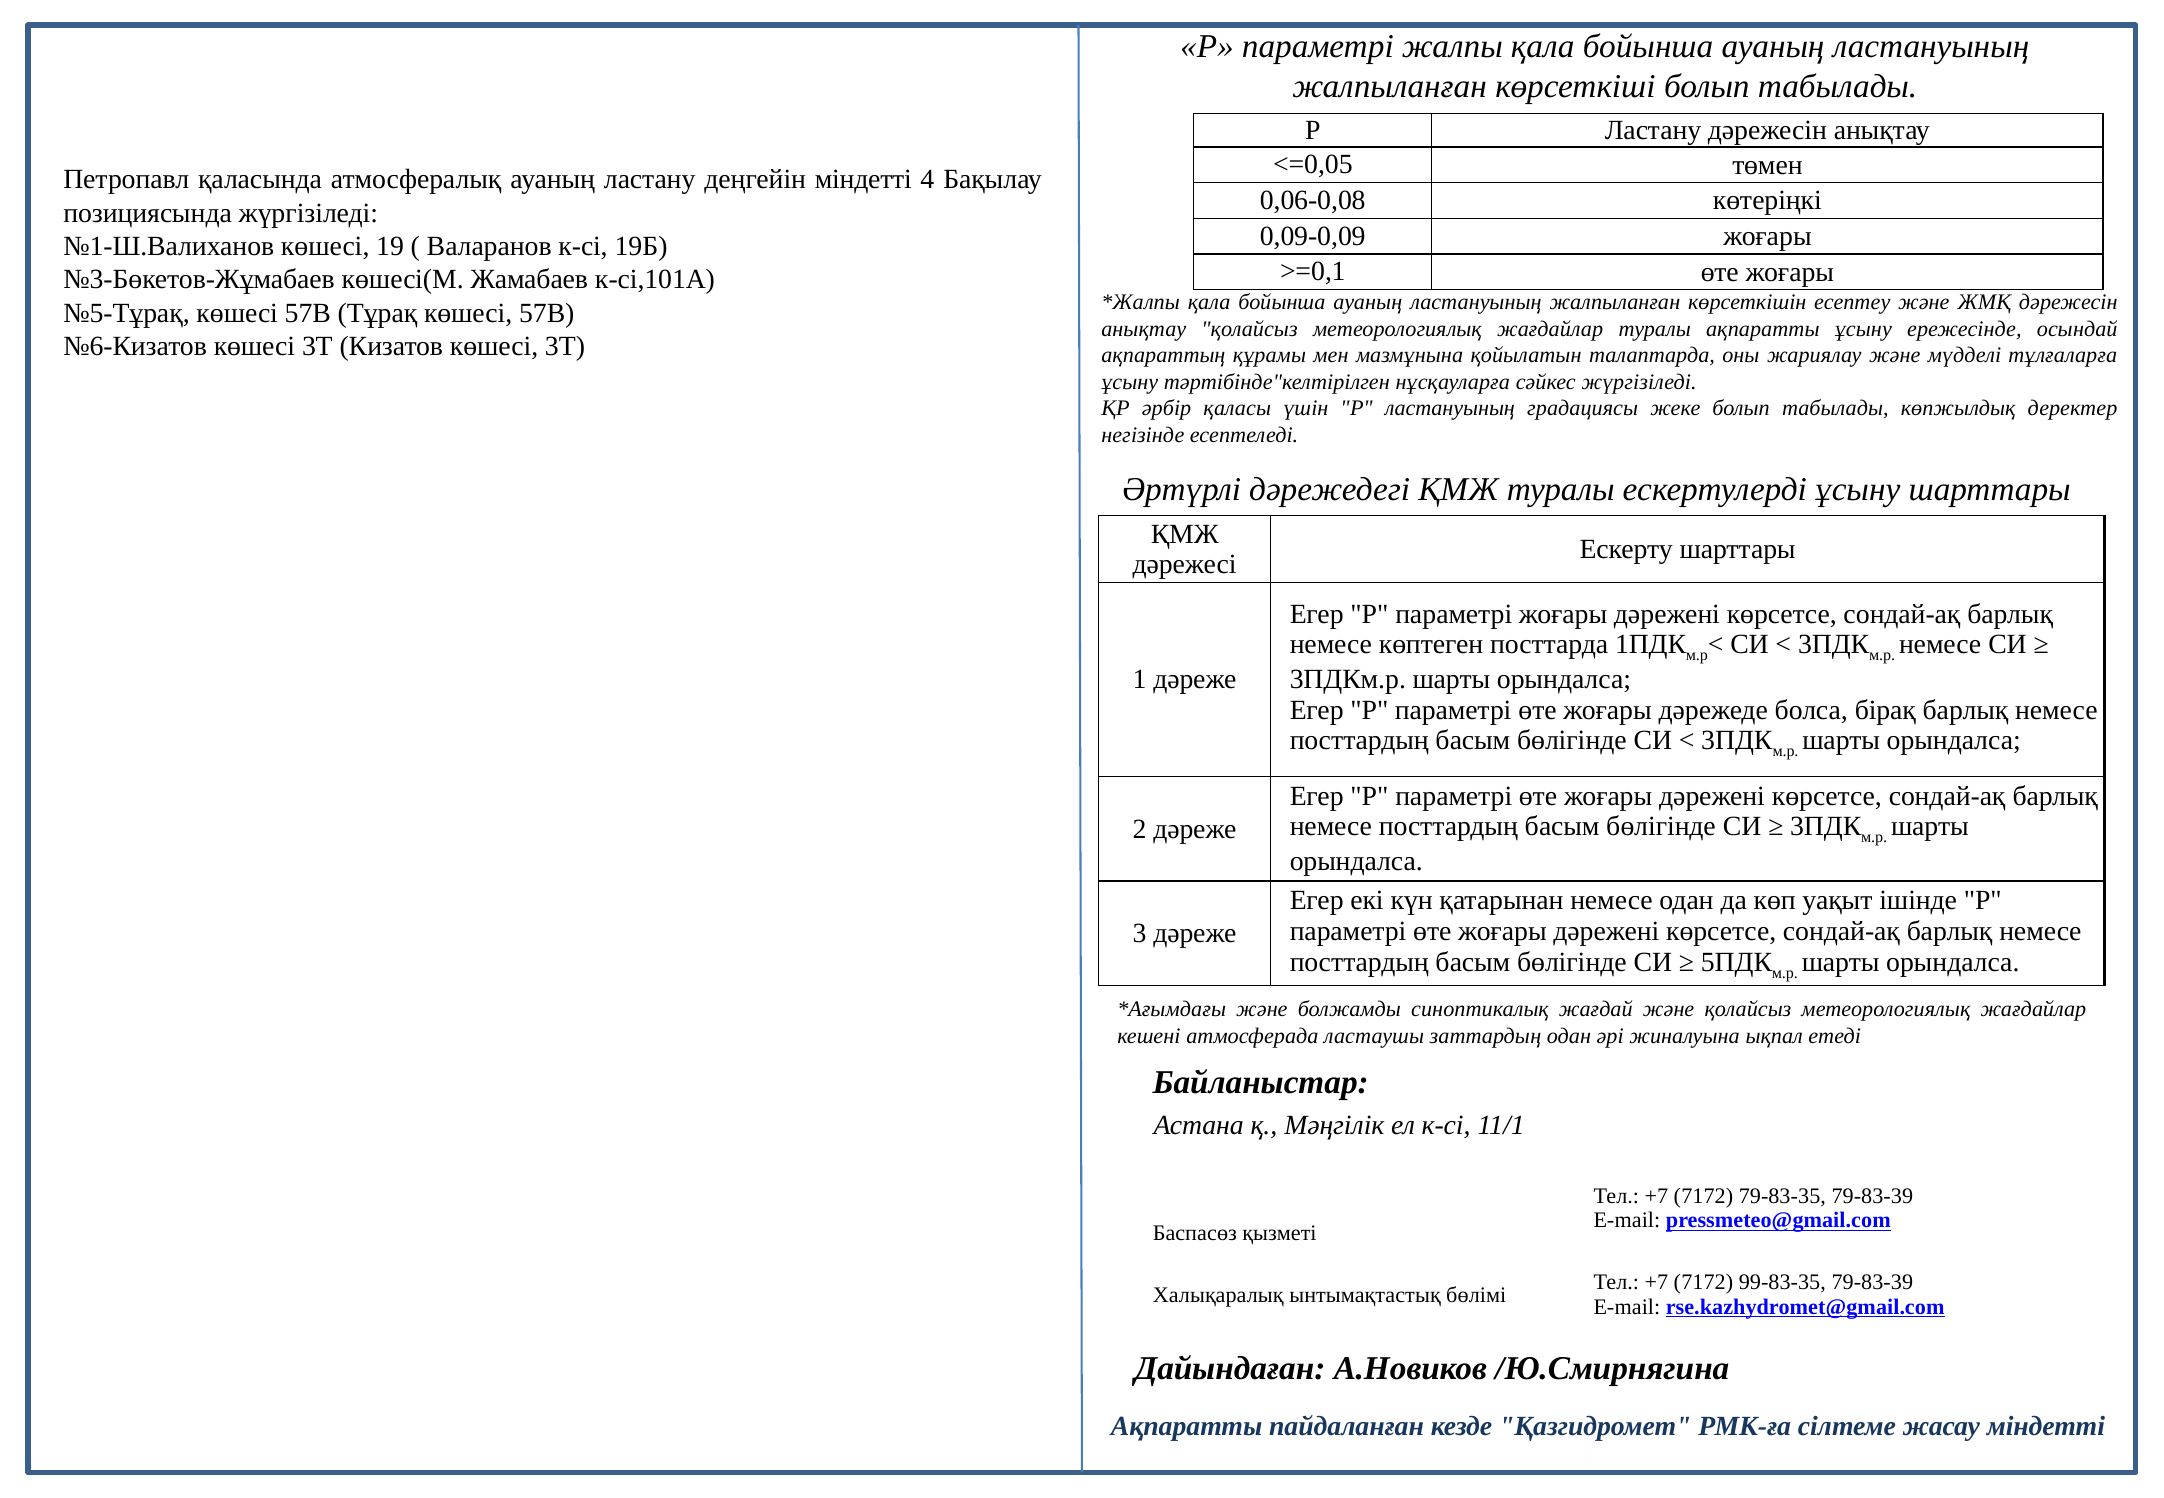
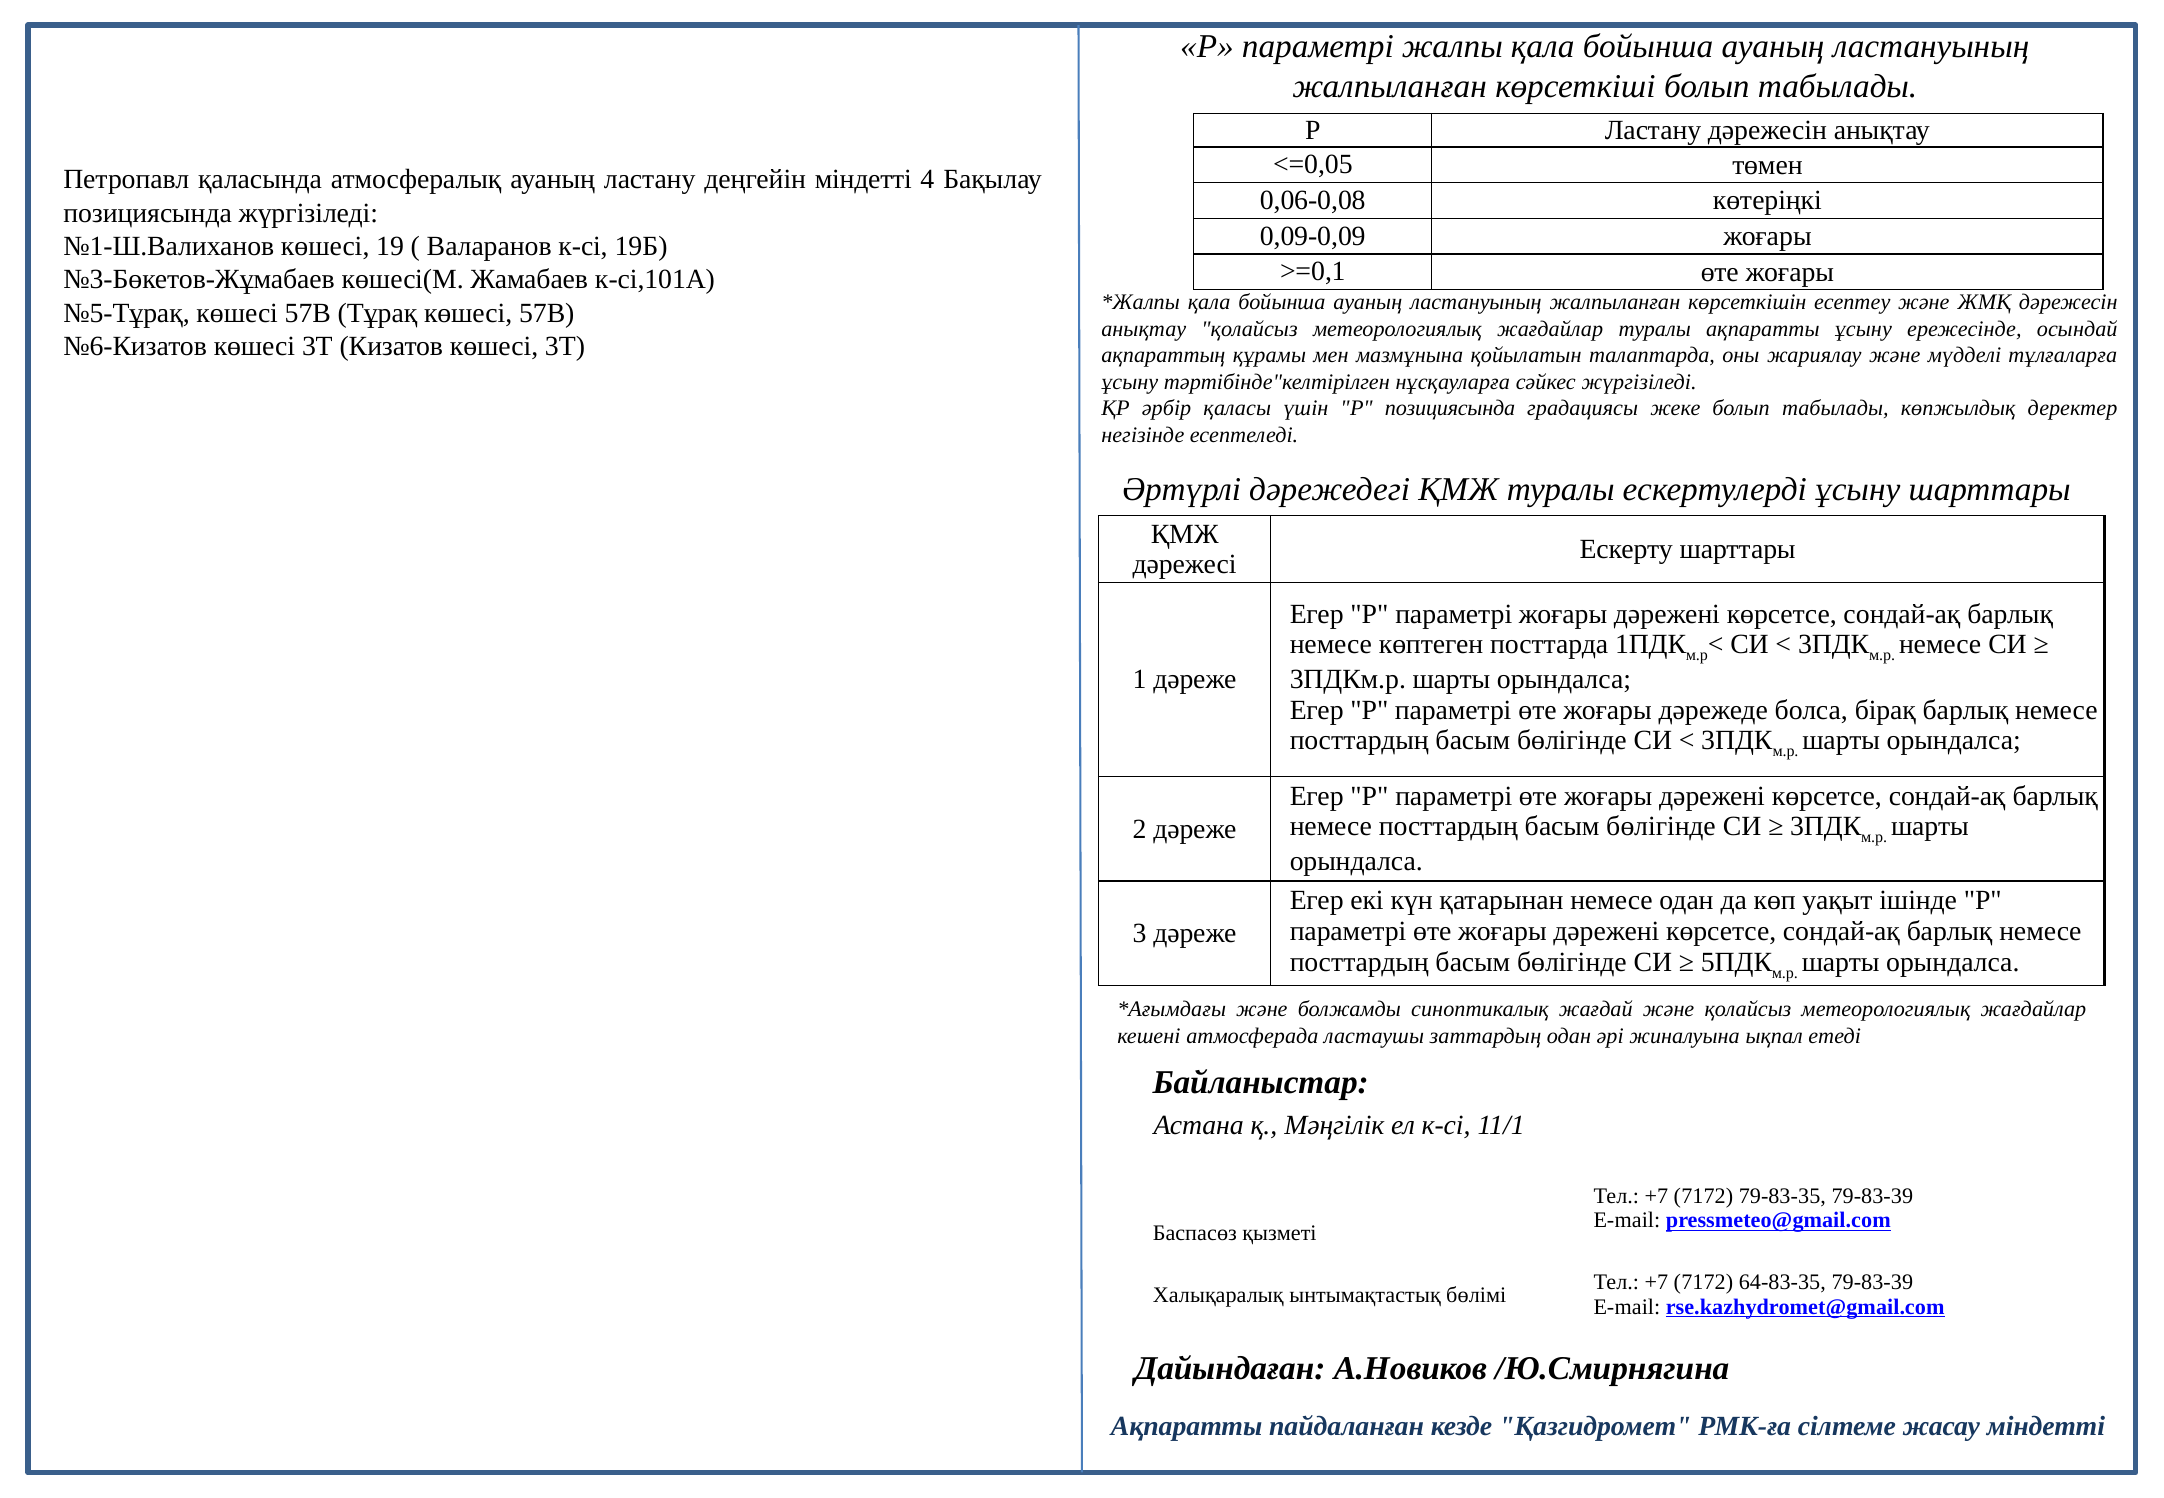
Р ластануының: ластануының -> позициясында (1450, 409)
99-83-35: 99-83-35 -> 64-83-35 (1782, 1282)
